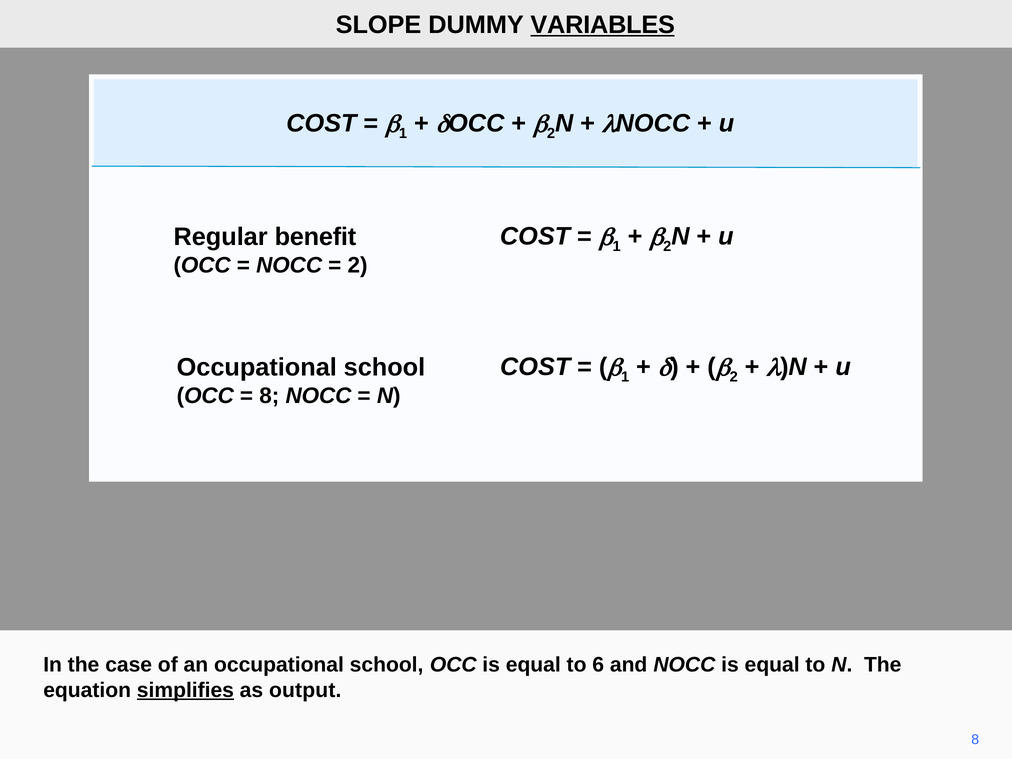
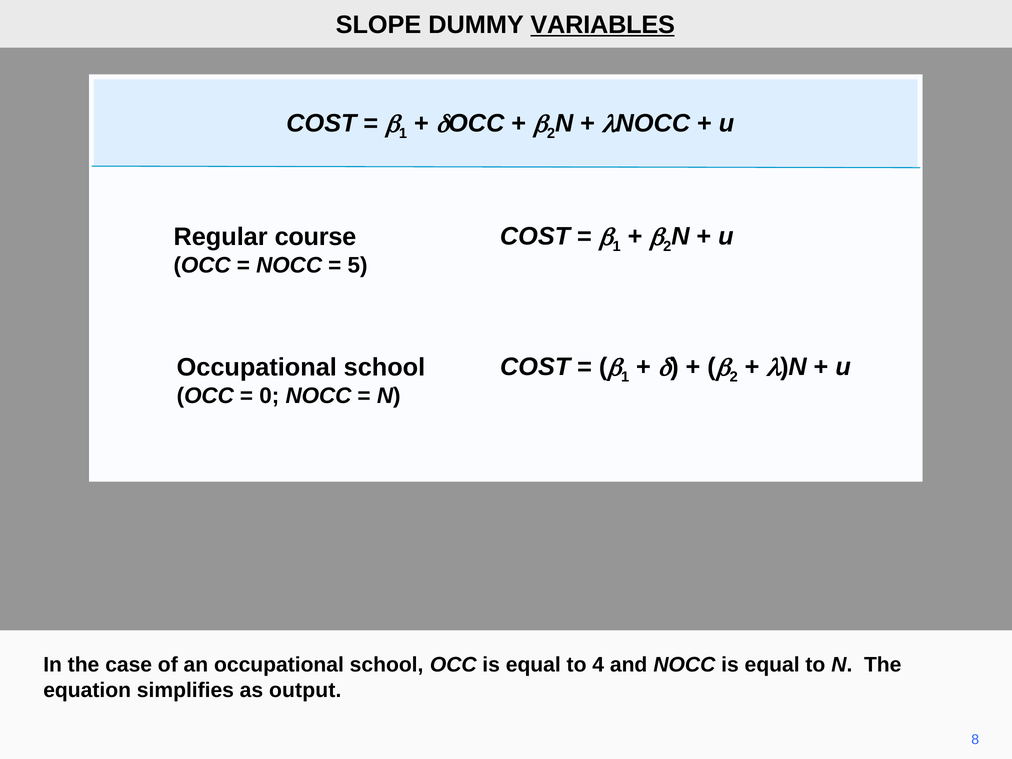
benefit: benefit -> course (315, 237)
2: 2 -> 5 (358, 265)
8: 8 -> 0 (269, 396)
6: 6 -> 4 (598, 665)
simplifies underline: present -> none (185, 690)
